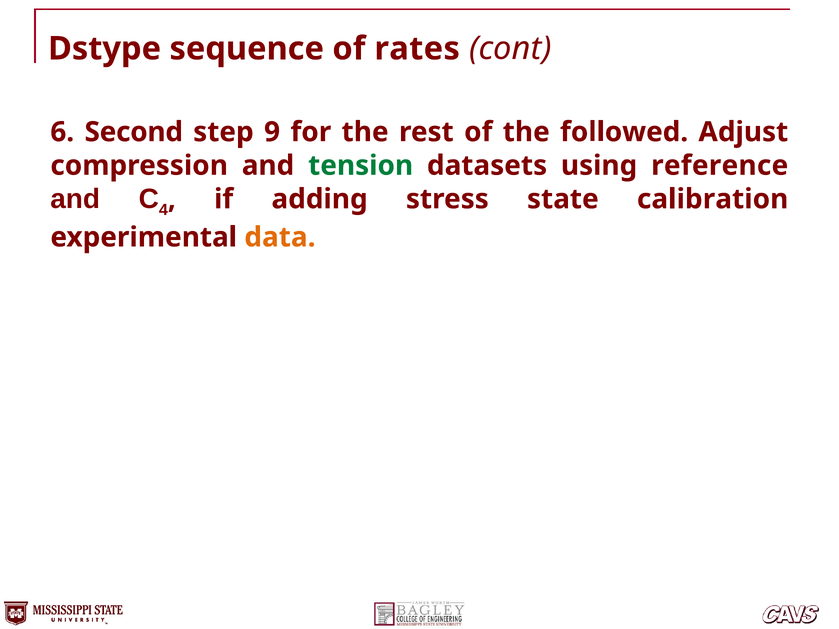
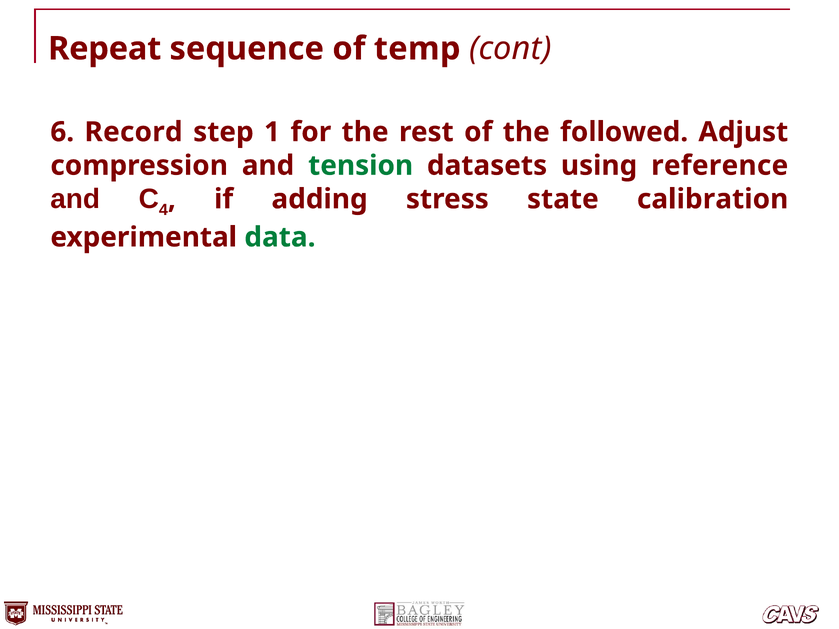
Dstype: Dstype -> Repeat (105, 49)
rates: rates -> temp (417, 49)
Second: Second -> Record (134, 132)
9: 9 -> 1 (272, 132)
data colour: orange -> green (280, 237)
